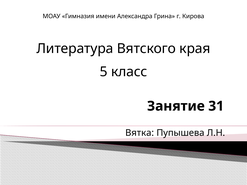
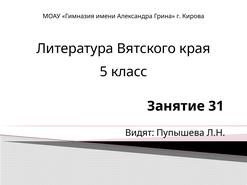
Вятка: Вятка -> Видят (140, 133)
